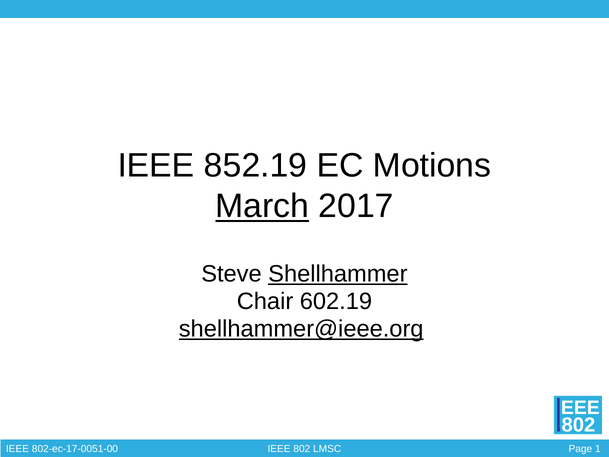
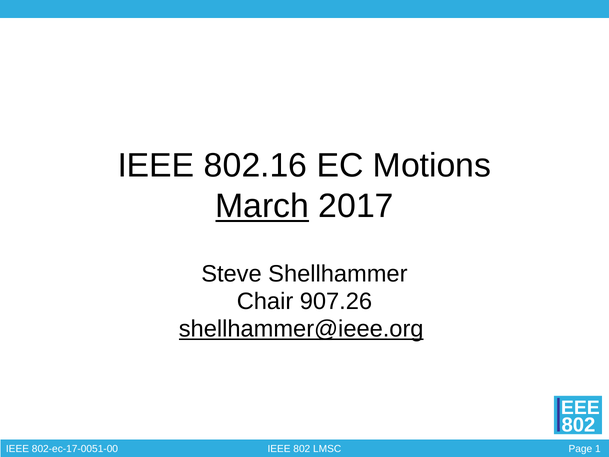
852.19: 852.19 -> 802.16 (256, 166)
Shellhammer underline: present -> none (338, 274)
602.19: 602.19 -> 907.26 (336, 301)
